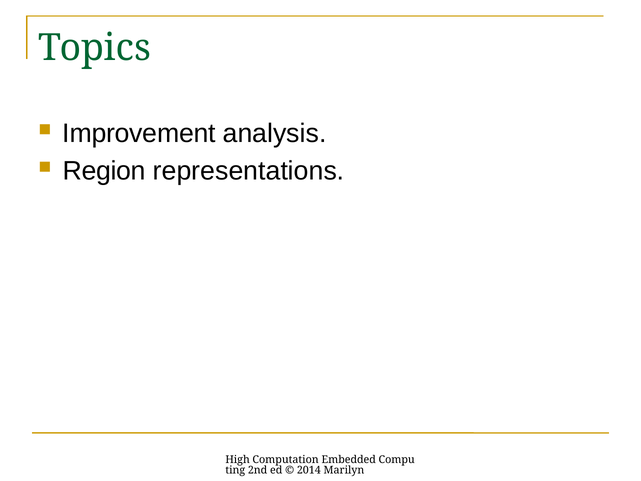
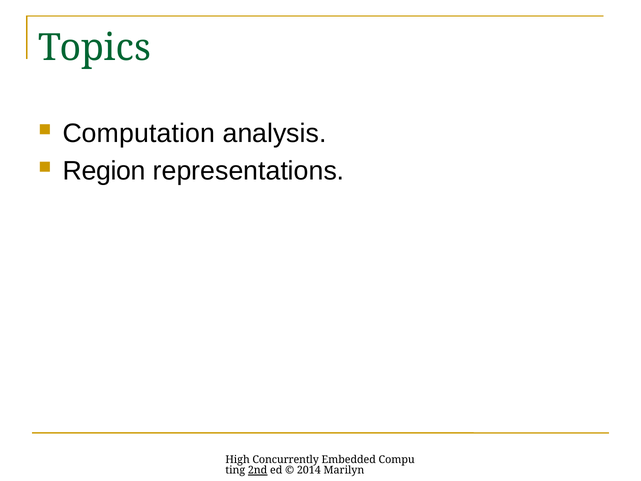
Improvement: Improvement -> Computation (139, 133)
Computation: Computation -> Concurrently (286, 459)
2nd underline: none -> present (258, 470)
